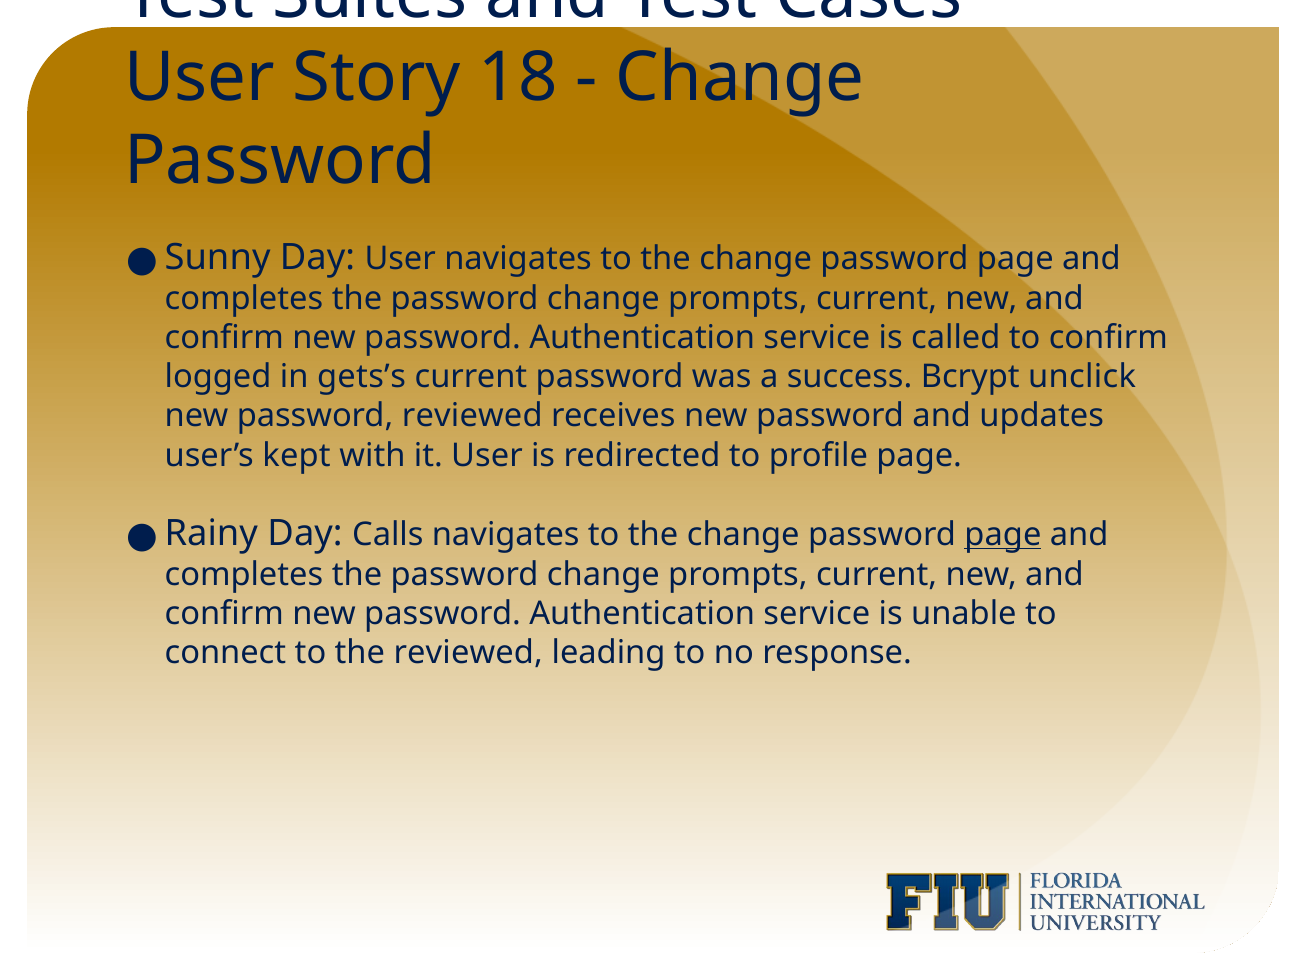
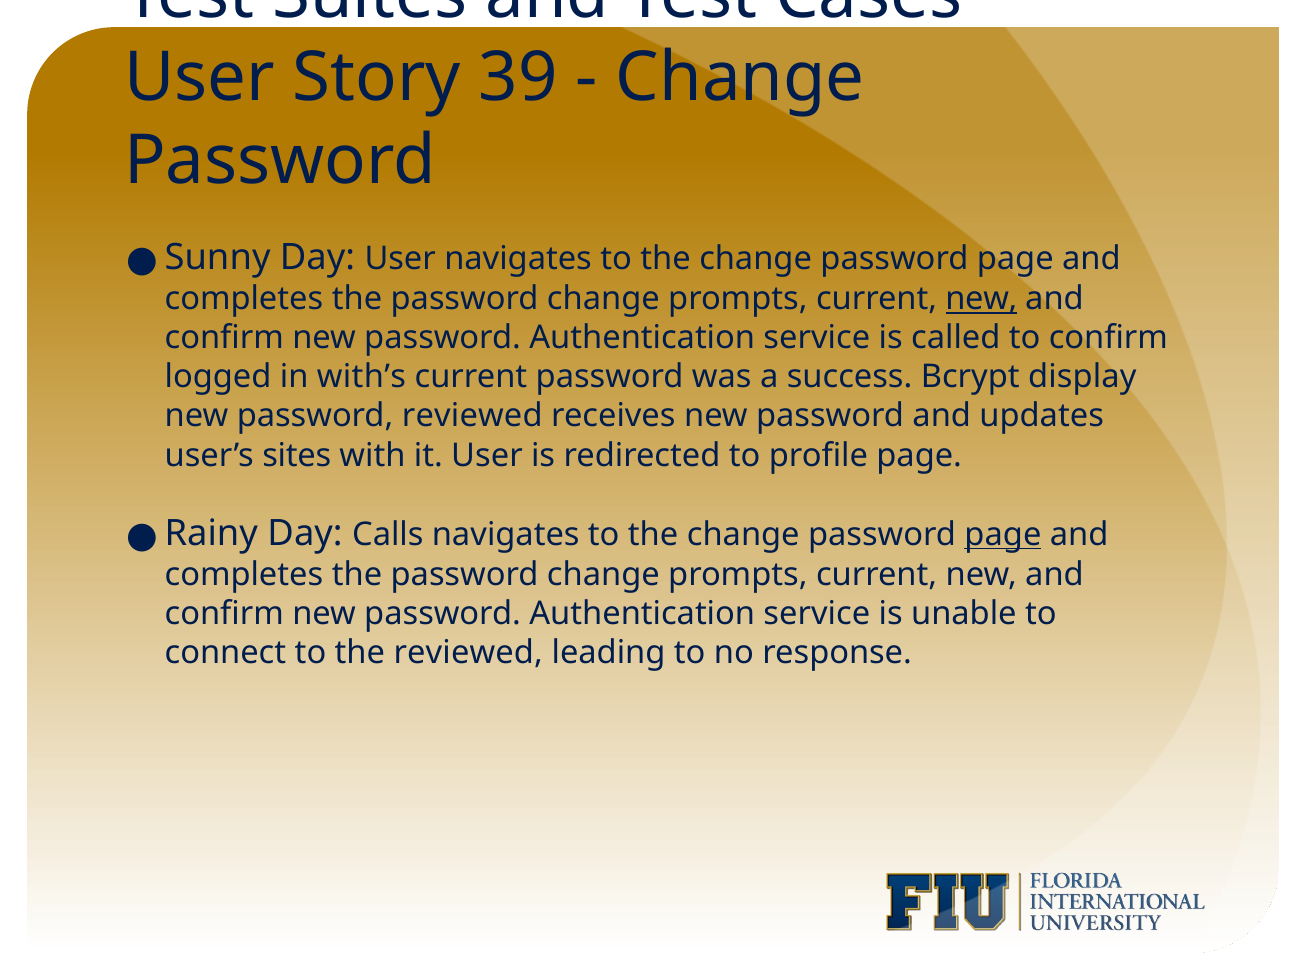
18: 18 -> 39 (518, 78)
new underline: none -> present (981, 298)
gets’s: gets’s -> with’s (361, 377)
unclick: unclick -> display (1082, 377)
kept: kept -> sites (297, 455)
